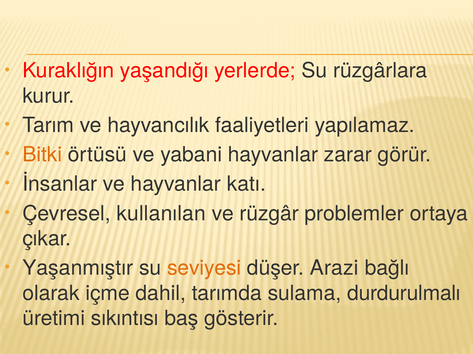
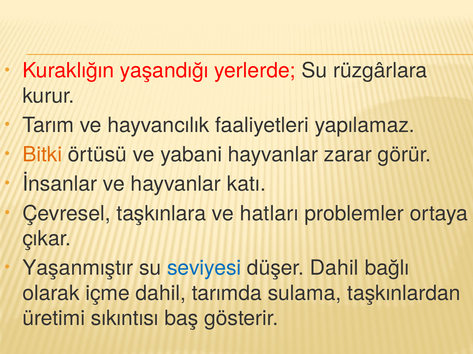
kullanılan: kullanılan -> taşkınlara (161, 214)
rüzgâr: rüzgâr -> hatları (269, 214)
seviyesi colour: orange -> blue (204, 269)
düşer Arazi: Arazi -> Dahil (334, 269)
durdurulmalı: durdurulmalı -> taşkınlardan (404, 294)
